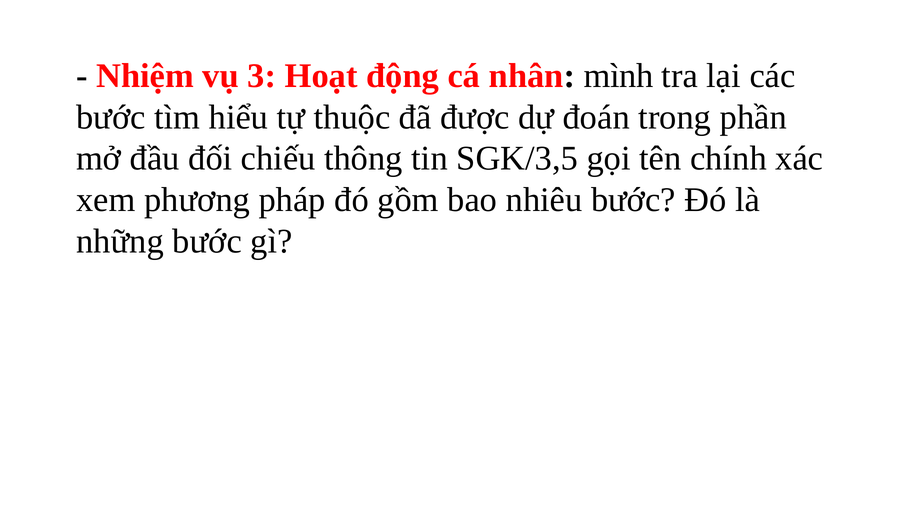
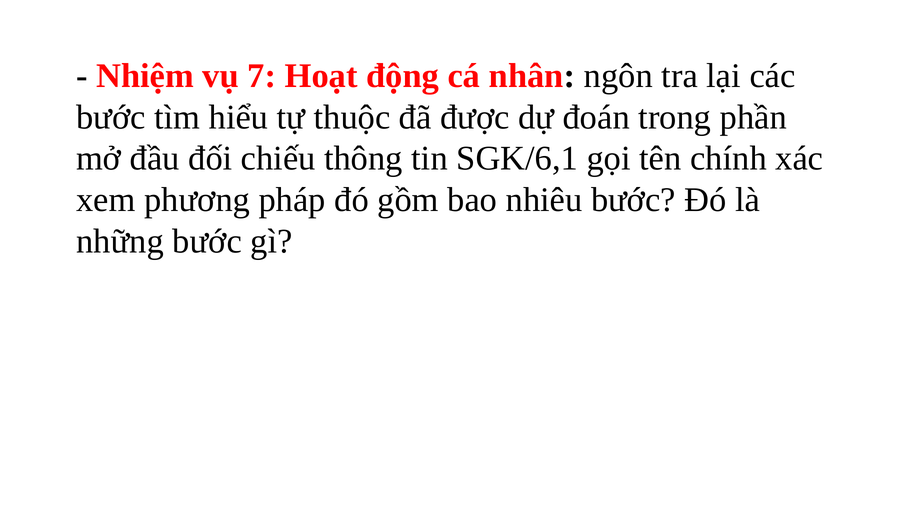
3: 3 -> 7 (262, 76)
mình: mình -> ngôn (618, 76)
SGK/3,5: SGK/3,5 -> SGK/6,1 (517, 158)
